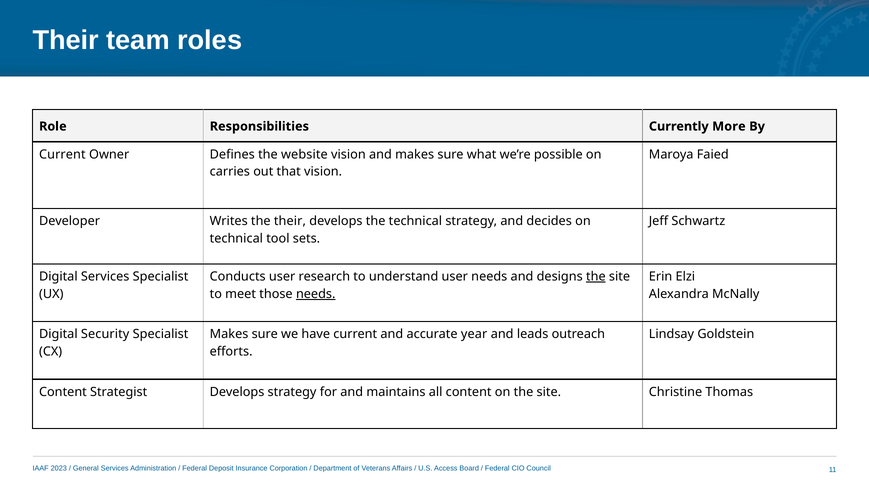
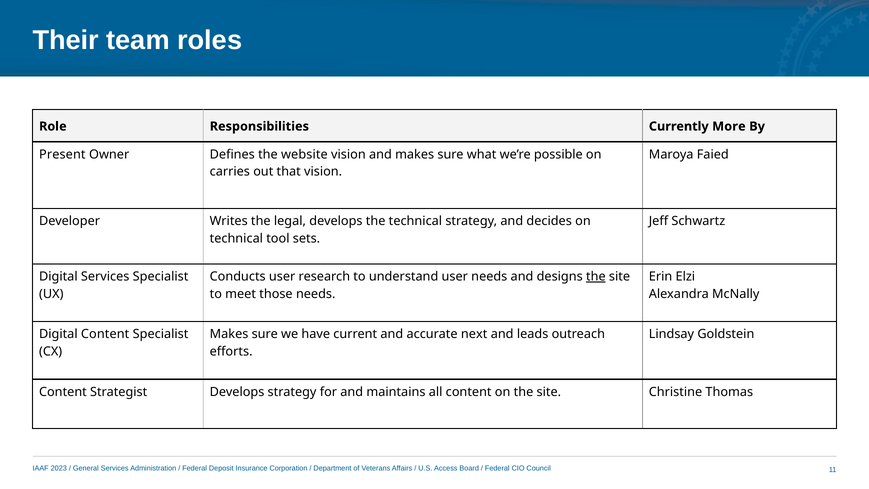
Current: Current -> Present (62, 154)
the their: their -> legal (290, 221)
needs underline: present -> none (316, 294)
Digital Security: Security -> Content (105, 334)
year: year -> next (474, 334)
